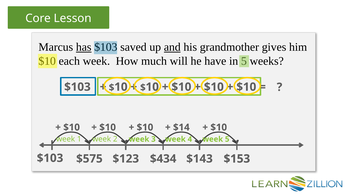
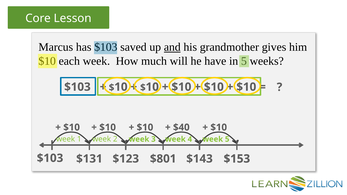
has underline: present -> none (84, 47)
$14: $14 -> $40 (181, 127)
$575: $575 -> $131 (89, 159)
$434: $434 -> $801 (163, 159)
